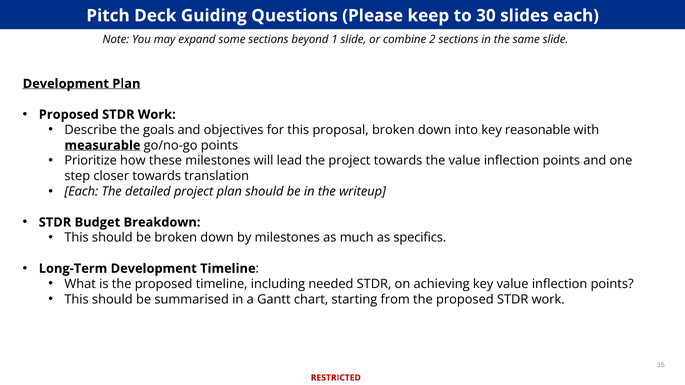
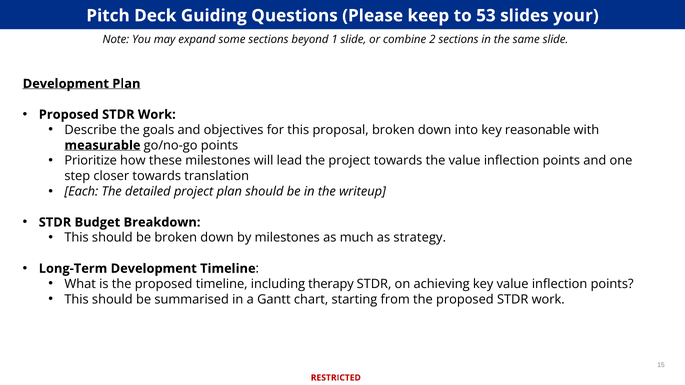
30: 30 -> 53 (486, 16)
slides each: each -> your (576, 16)
specifics: specifics -> strategy (420, 238)
needed: needed -> therapy (331, 284)
